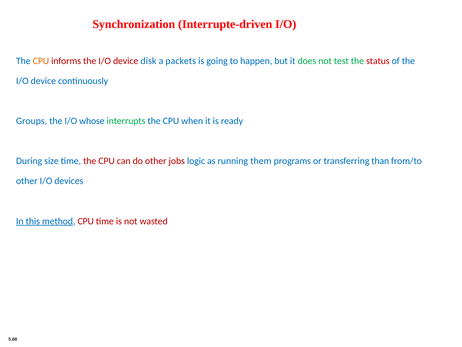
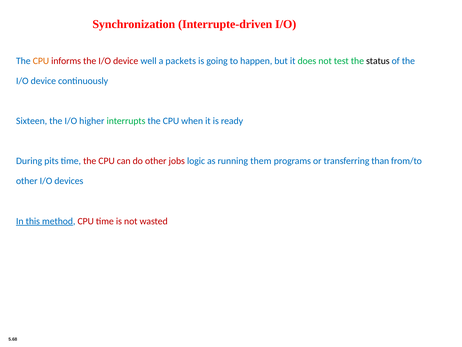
disk: disk -> well (149, 61)
status colour: red -> black (378, 61)
Groups: Groups -> Sixteen (32, 121)
whose: whose -> higher (92, 121)
size: size -> pits (51, 161)
